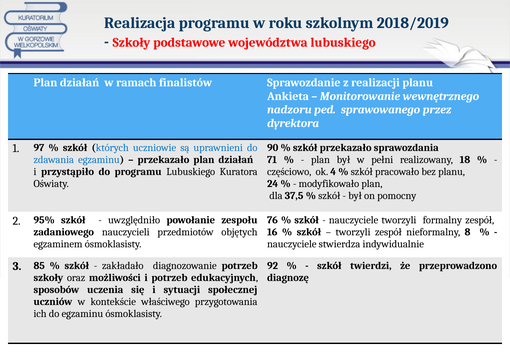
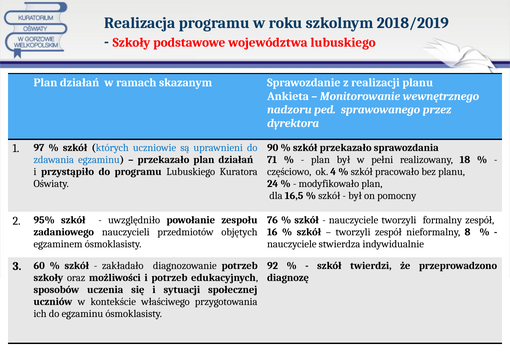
finalistów: finalistów -> skazanym (186, 83)
37,5: 37,5 -> 16,5 (294, 196)
85: 85 -> 60 (39, 266)
